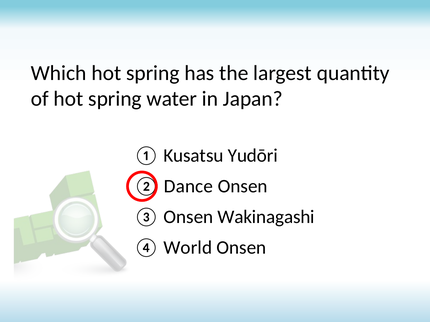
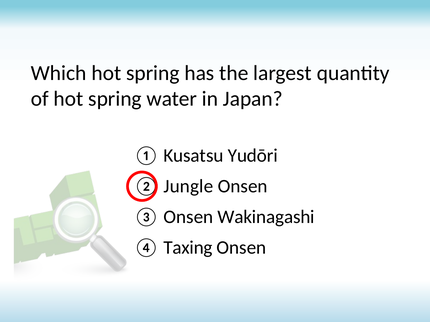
Dance: Dance -> Jungle (188, 187)
World: World -> Taxing (188, 248)
